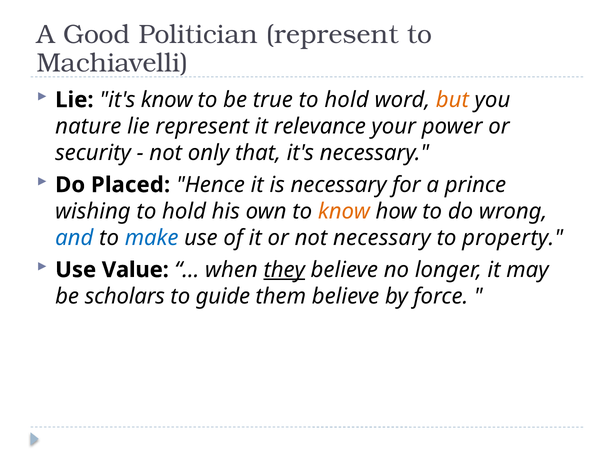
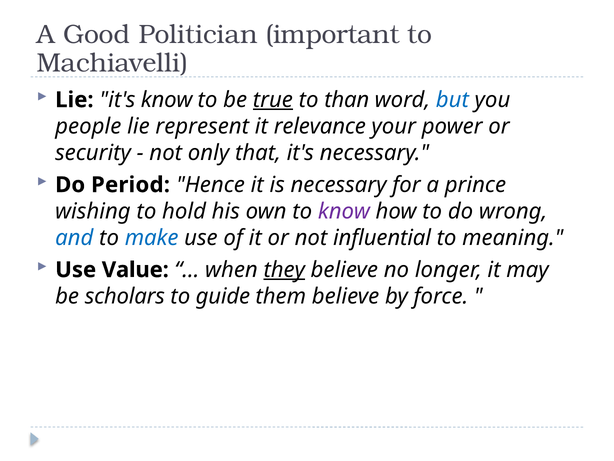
Politician represent: represent -> important (333, 34)
true underline: none -> present (273, 100)
hold: hold -> than (347, 100)
but colour: orange -> blue (452, 100)
nature: nature -> people (88, 126)
Placed: Placed -> Period (131, 185)
know colour: orange -> purple (344, 211)
not necessary: necessary -> influential (382, 238)
property: property -> meaning (513, 238)
